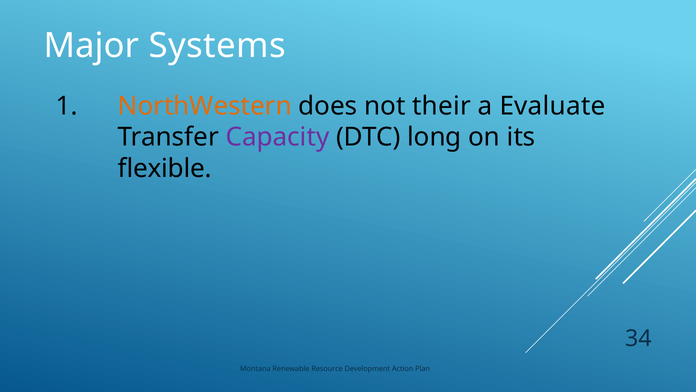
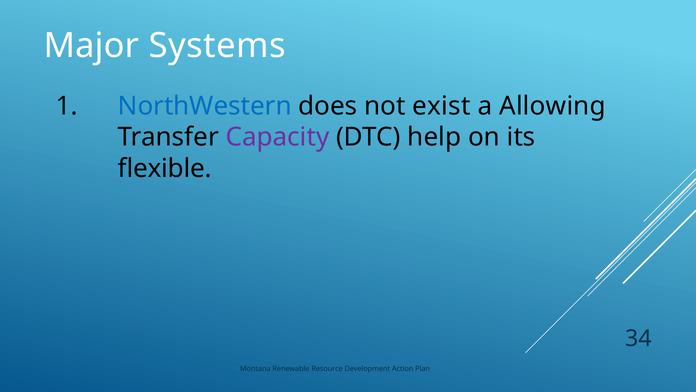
NorthWestern colour: orange -> blue (205, 106)
their: their -> exist (442, 106)
Evaluate: Evaluate -> Allowing (553, 106)
long: long -> help (434, 137)
